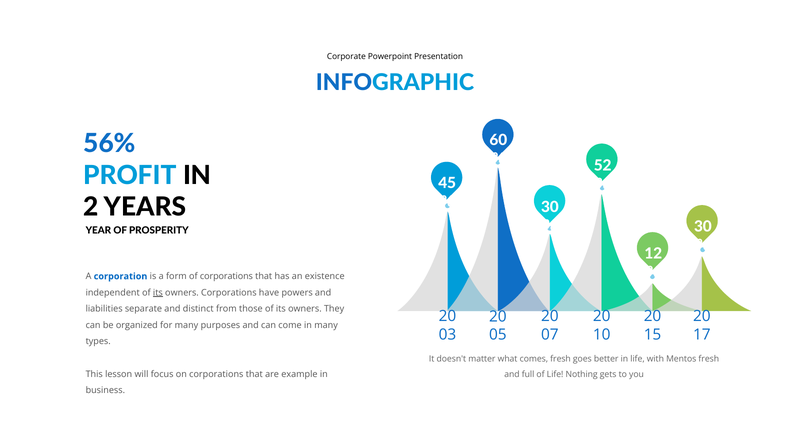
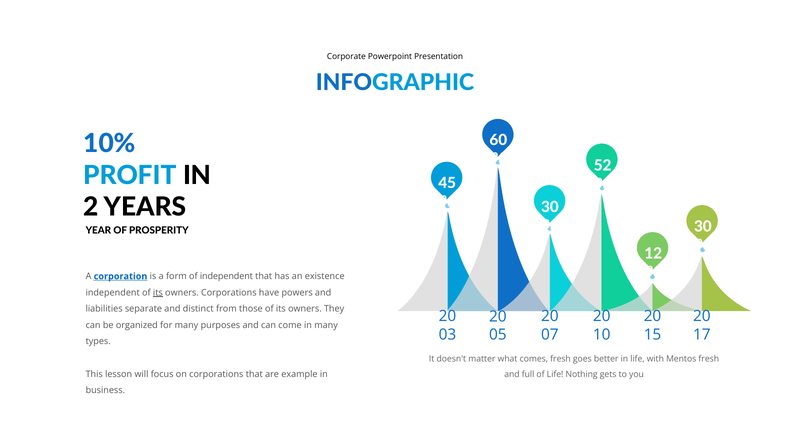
56%: 56% -> 10% (109, 144)
corporation underline: none -> present (121, 277)
of corporations: corporations -> independent (226, 277)
